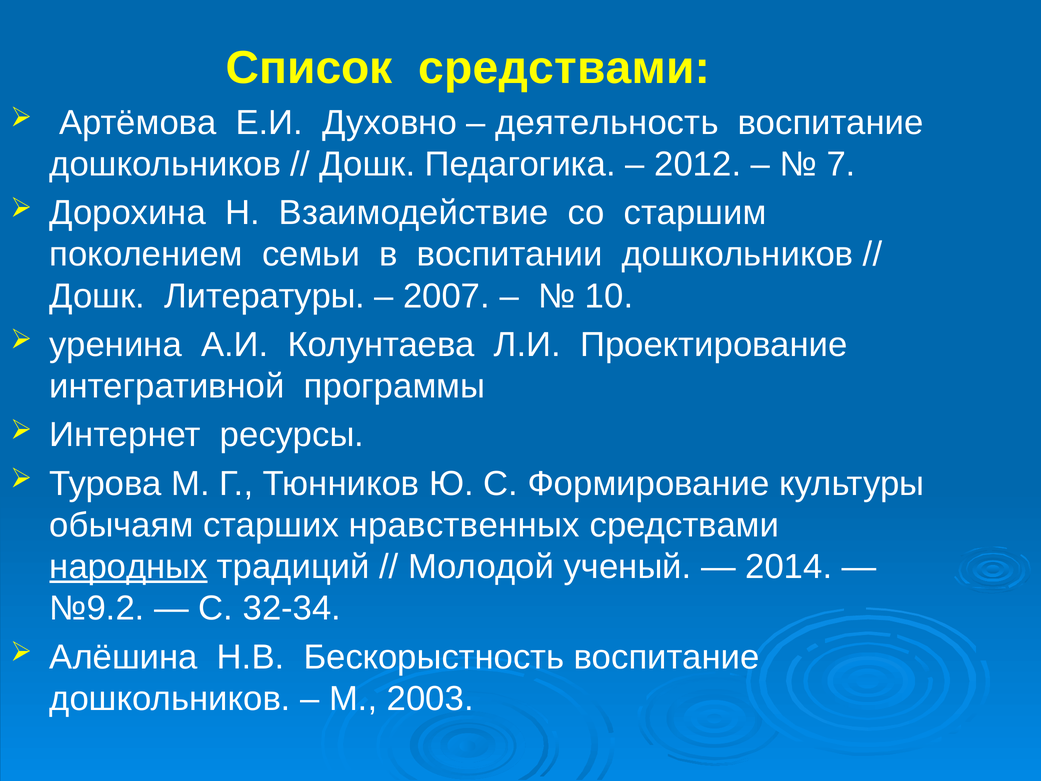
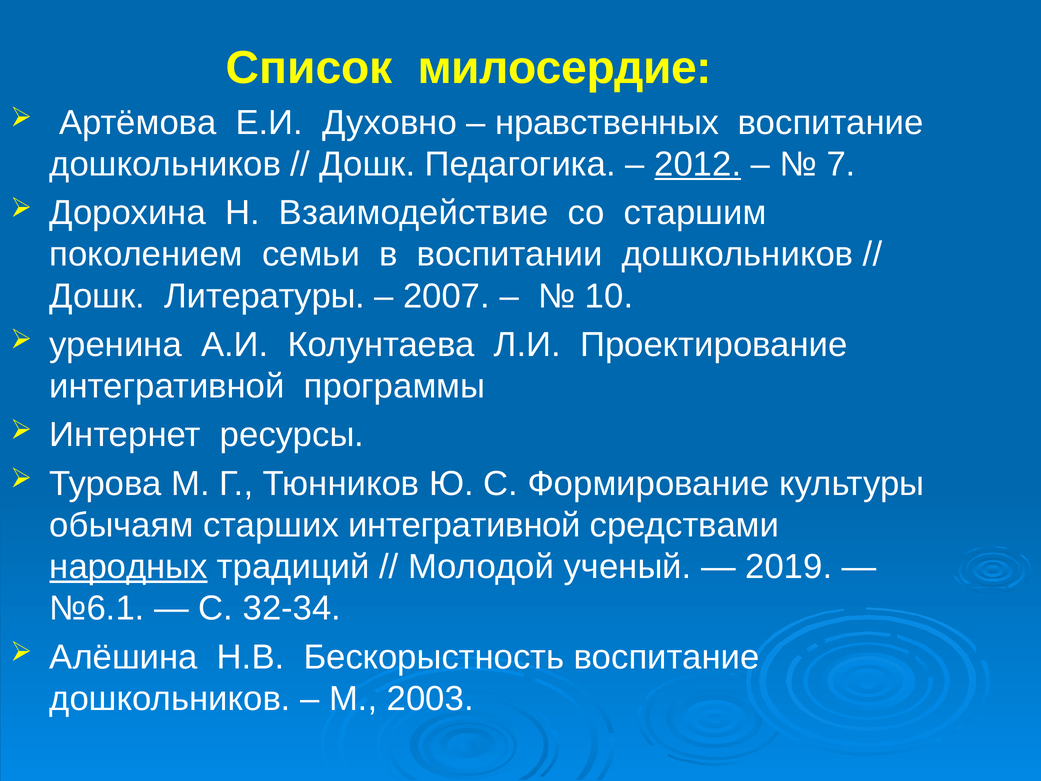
Список средствами: средствами -> милосердие (565, 68)
деятельность: деятельность -> нравственных (607, 123)
2012 underline: none -> present (698, 164)
старших нравственных: нравственных -> интегративной (465, 525)
2014: 2014 -> 2019 (789, 567)
№9.2: №9.2 -> №6.1 (97, 608)
